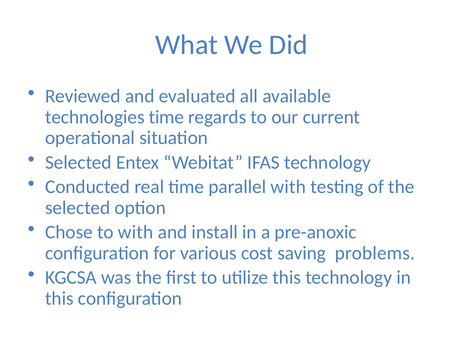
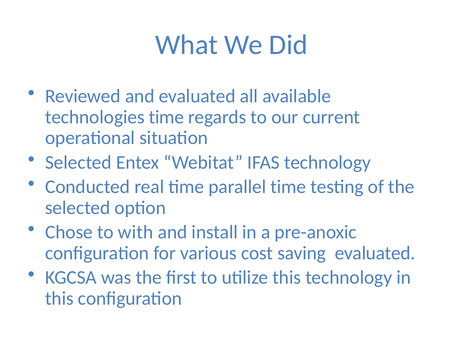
parallel with: with -> time (288, 187)
saving problems: problems -> evaluated (375, 253)
